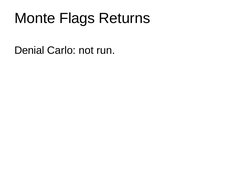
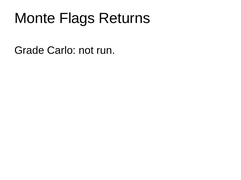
Denial: Denial -> Grade (29, 51)
